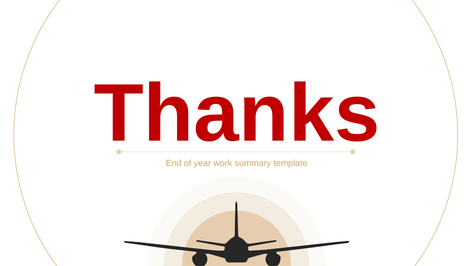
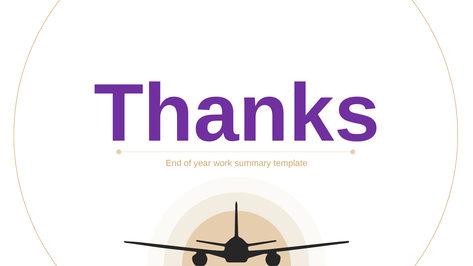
Thanks colour: red -> purple (237, 114)
